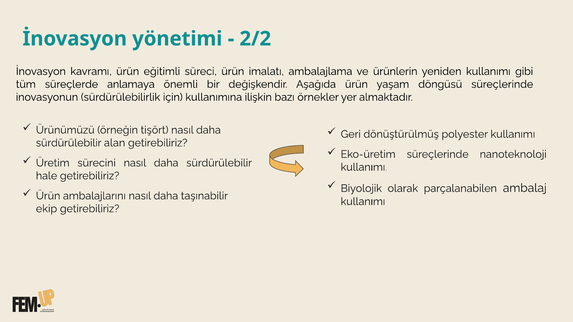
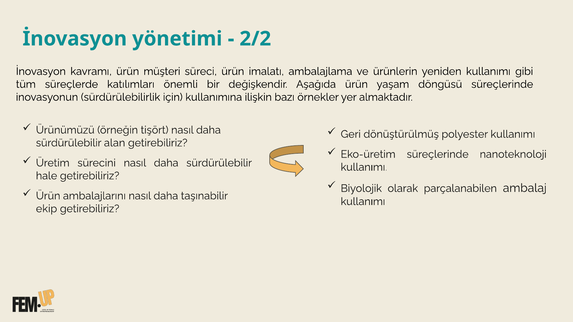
eğitimli: eğitimli -> müşteri (162, 71)
anlamaya: anlamaya -> katılımları (131, 84)
